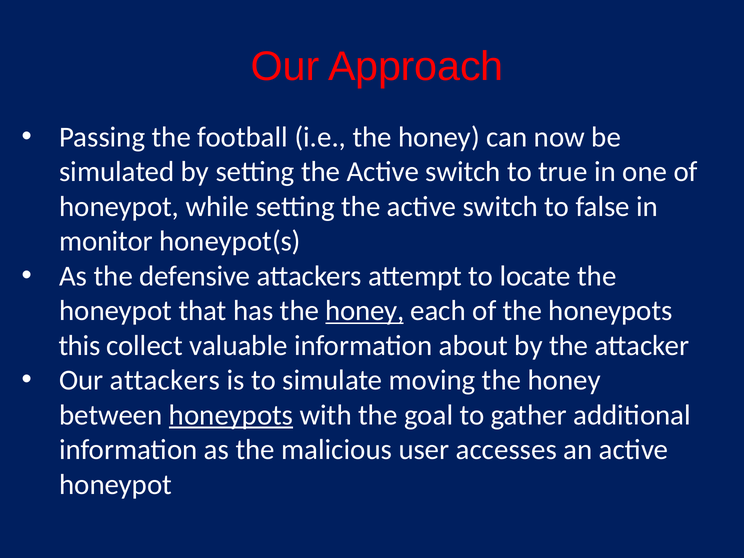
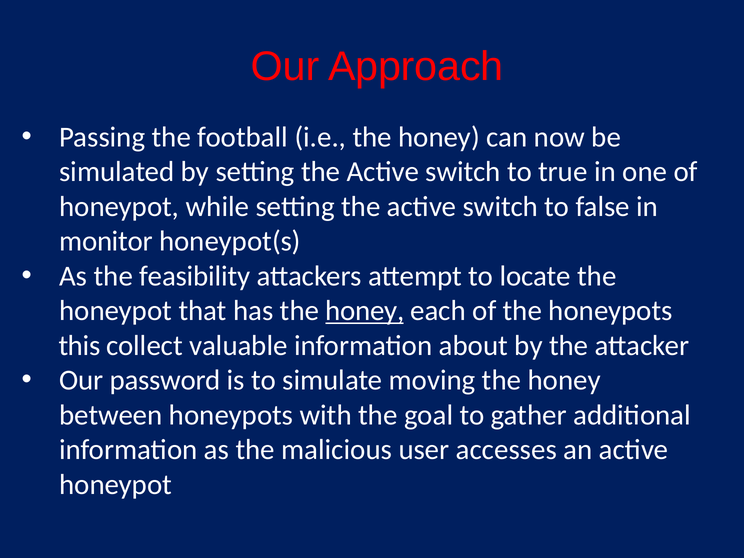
defensive: defensive -> feasibility (195, 276)
Our attackers: attackers -> password (165, 380)
honeypots underline: present -> none (231, 415)
